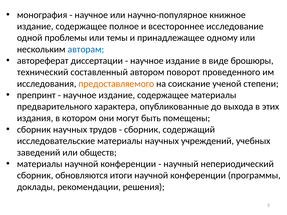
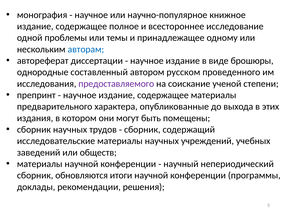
технический: технический -> однородные (43, 72)
поворот: поворот -> русском (183, 72)
предоставляемого colour: orange -> purple (116, 84)
